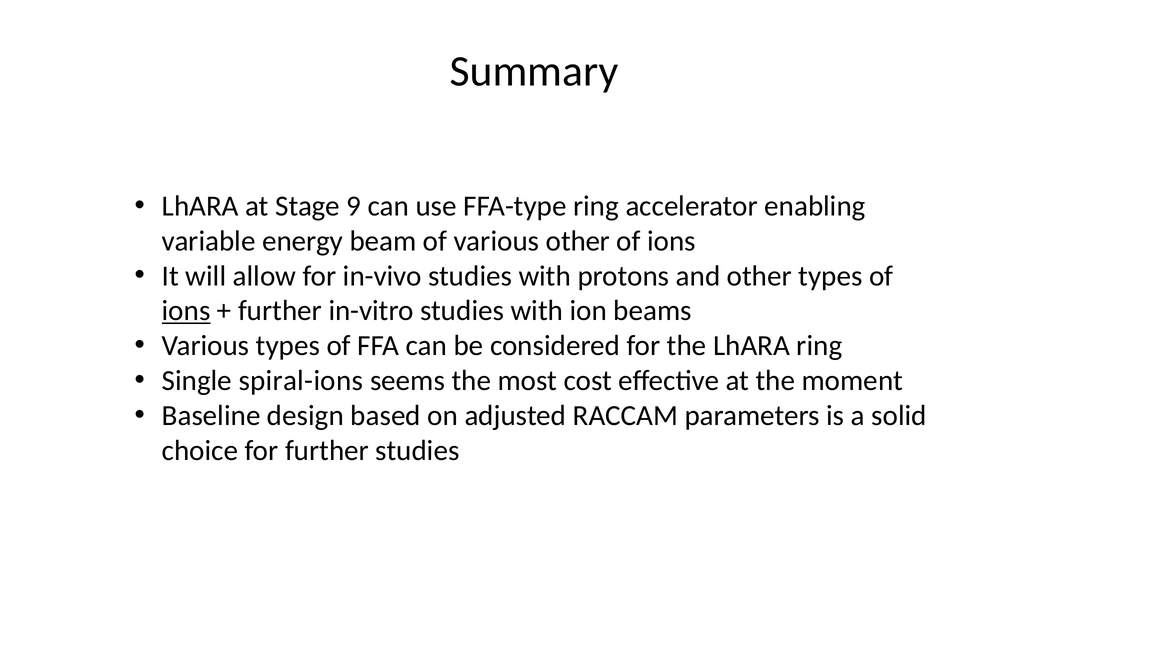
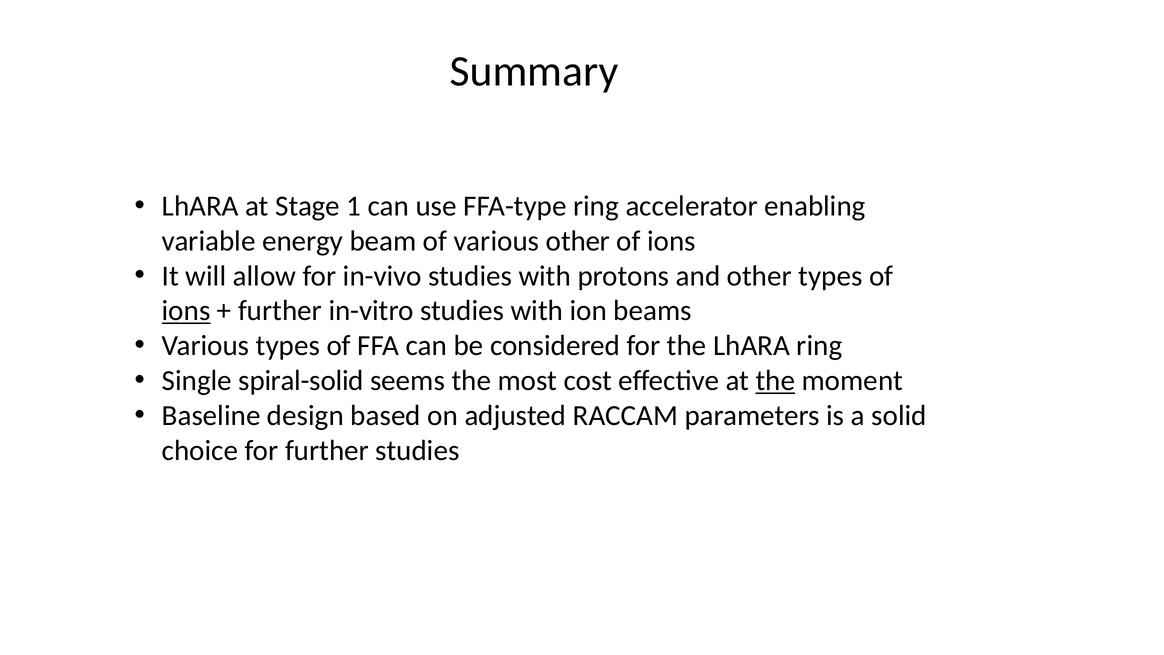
9: 9 -> 1 (354, 206)
spiral-ions: spiral-ions -> spiral-solid (301, 381)
the underline: none -> present (775, 381)
